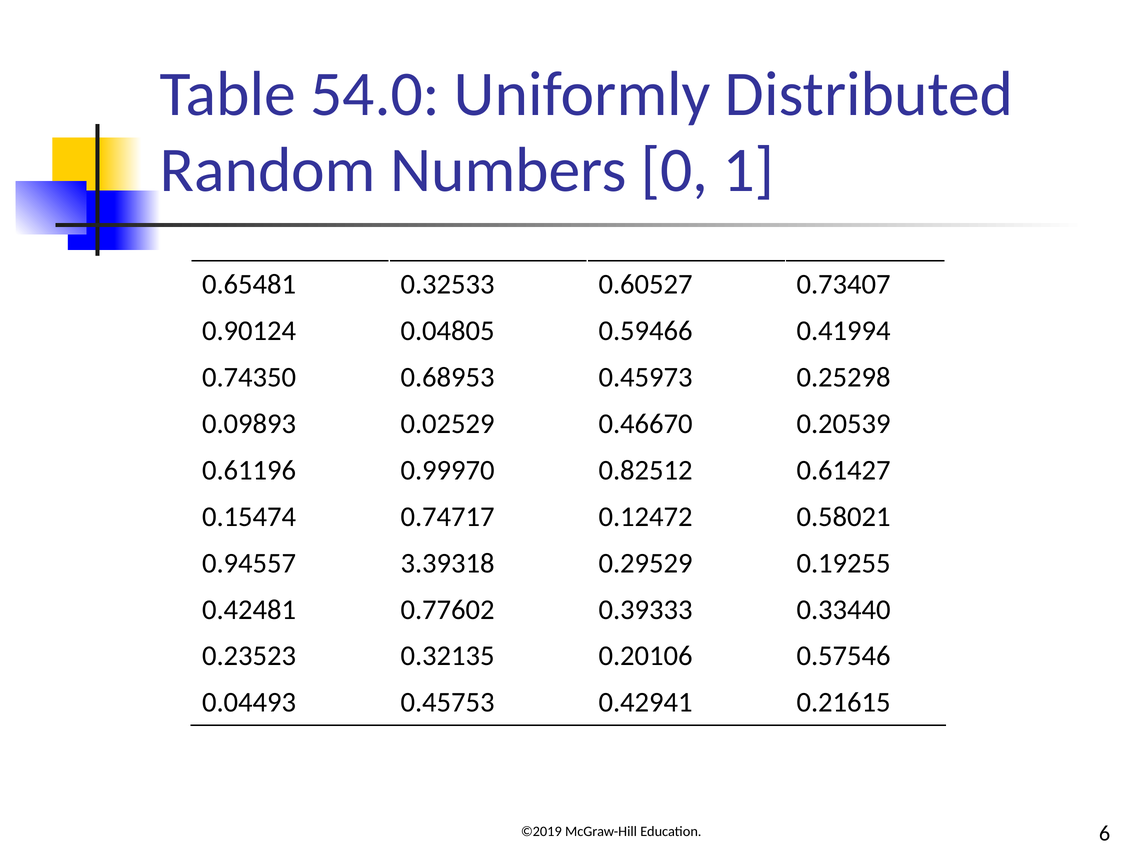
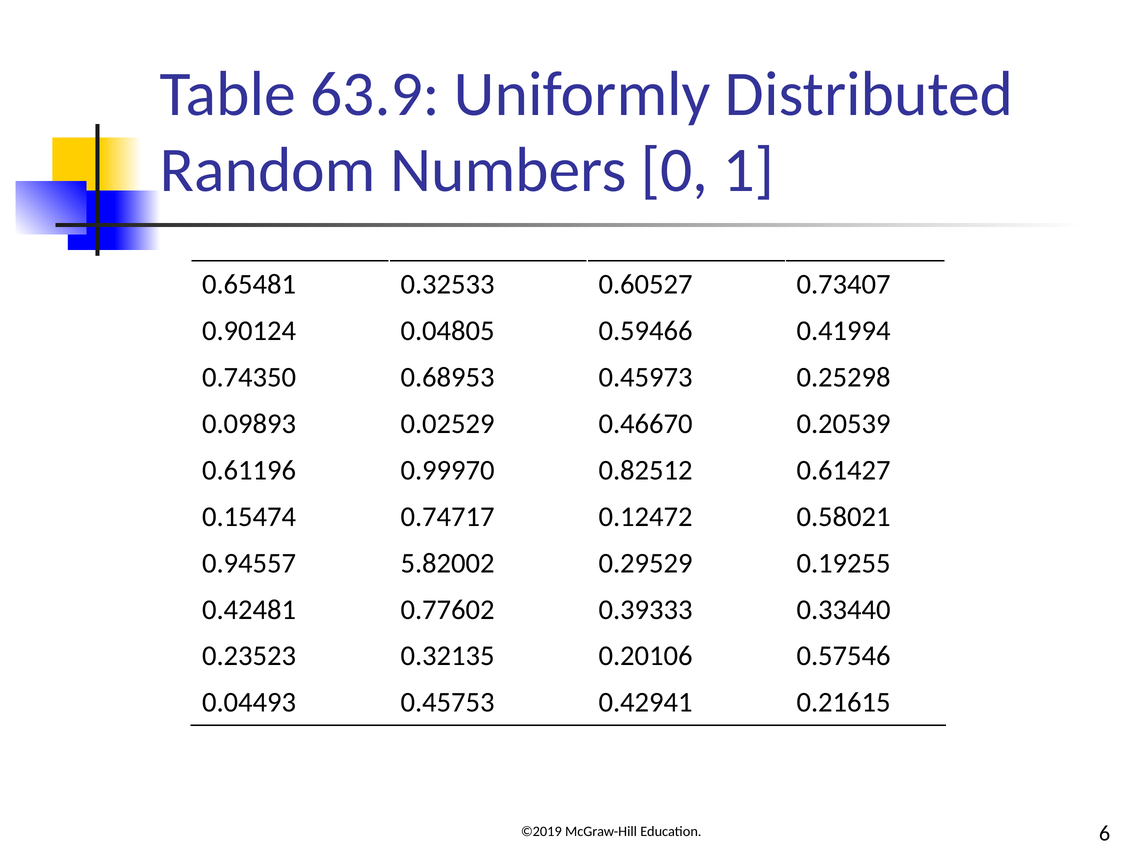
54.0: 54.0 -> 63.9 (375, 94)
3.39318: 3.39318 -> 5.82002 (448, 563)
